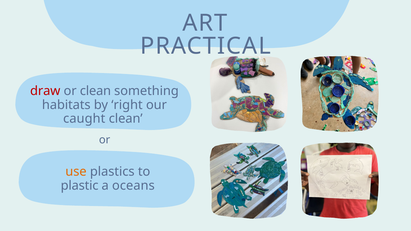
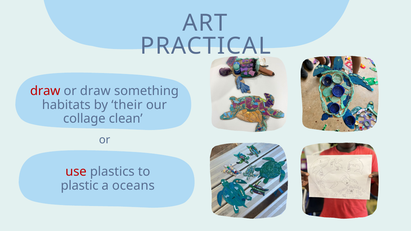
or clean: clean -> draw (95, 91)
right: right -> their (127, 105)
caught: caught -> collage (84, 119)
use colour: orange -> red (76, 172)
